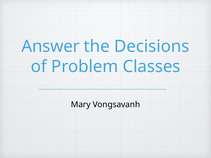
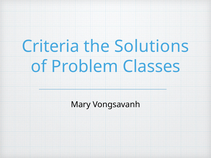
Answer: Answer -> Criteria (51, 46)
Decisions: Decisions -> Solutions (152, 46)
